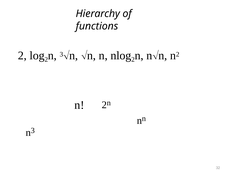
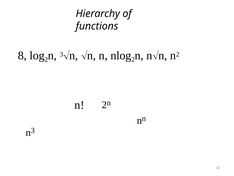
2: 2 -> 8 (22, 55)
